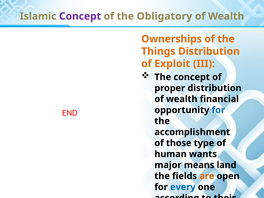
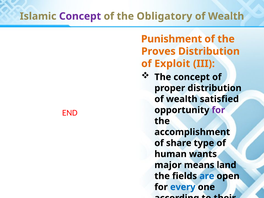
Ownerships: Ownerships -> Punishment (172, 39)
Things: Things -> Proves (158, 51)
financial: financial -> satisfied (219, 99)
for colour: blue -> purple (218, 110)
those: those -> share (179, 143)
are colour: orange -> blue (207, 176)
